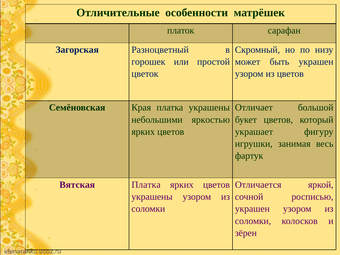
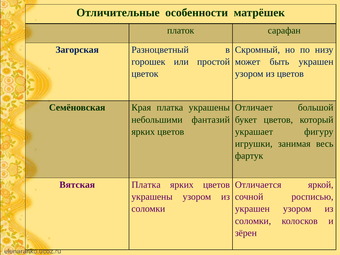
яркостью: яркостью -> фантазий (211, 120)
